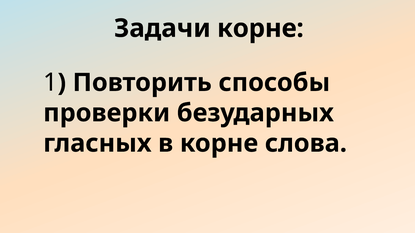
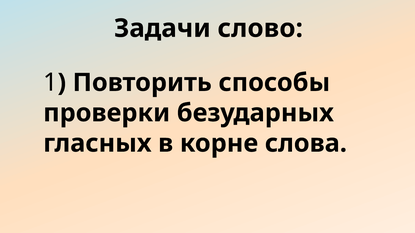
Задачи корне: корне -> слово (260, 28)
